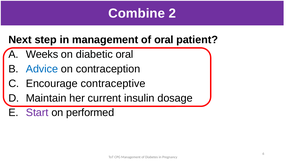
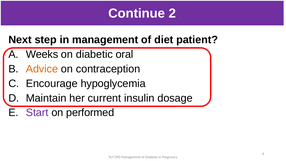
Combine: Combine -> Continue (137, 13)
of oral: oral -> diet (164, 40)
Advice colour: blue -> orange (42, 69)
contraceptive: contraceptive -> hypoglycemia (113, 83)
